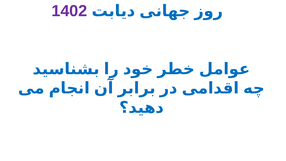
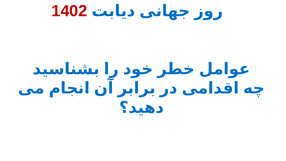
1402 colour: purple -> red (69, 11)
